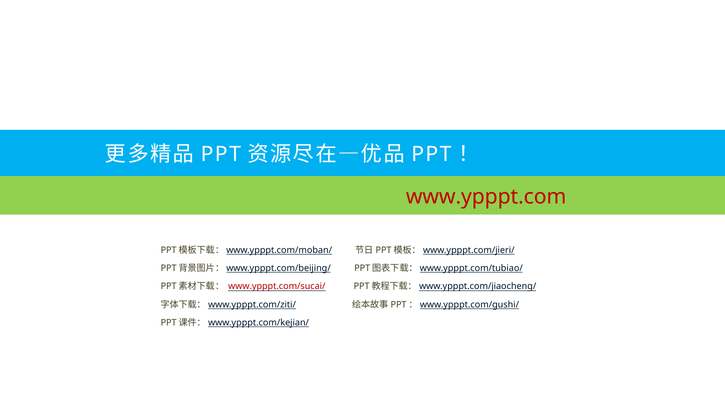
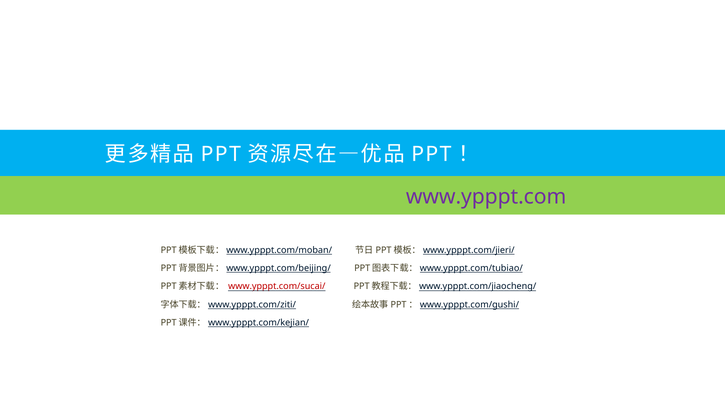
www.ypppt.com colour: red -> purple (486, 196)
